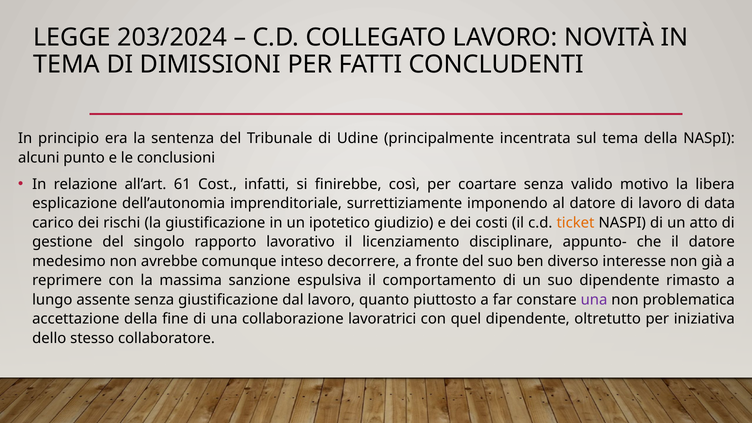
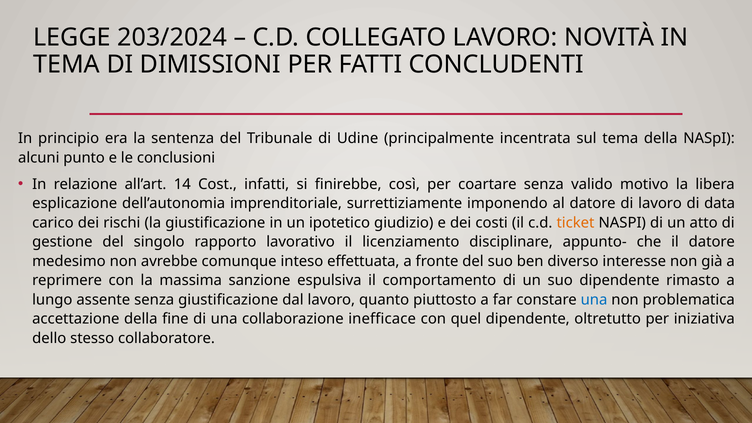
61: 61 -> 14 (182, 184)
decorrere: decorrere -> effettuata (363, 261)
una colour: purple -> blue (594, 300)
lavoratrici: lavoratrici -> inefficace (382, 319)
